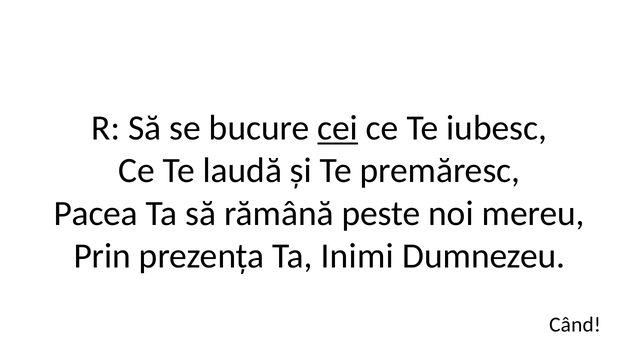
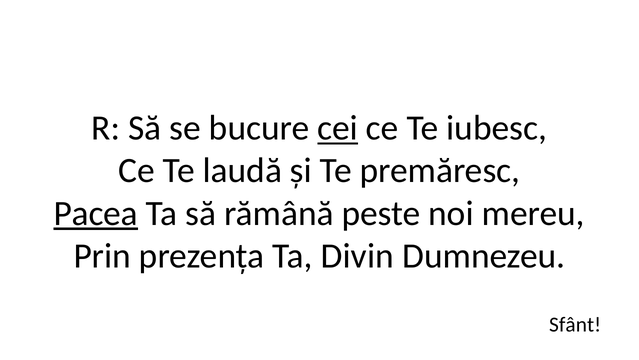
Pacea underline: none -> present (96, 213)
Inimi: Inimi -> Divin (357, 256)
Când: Când -> Sfânt (575, 324)
